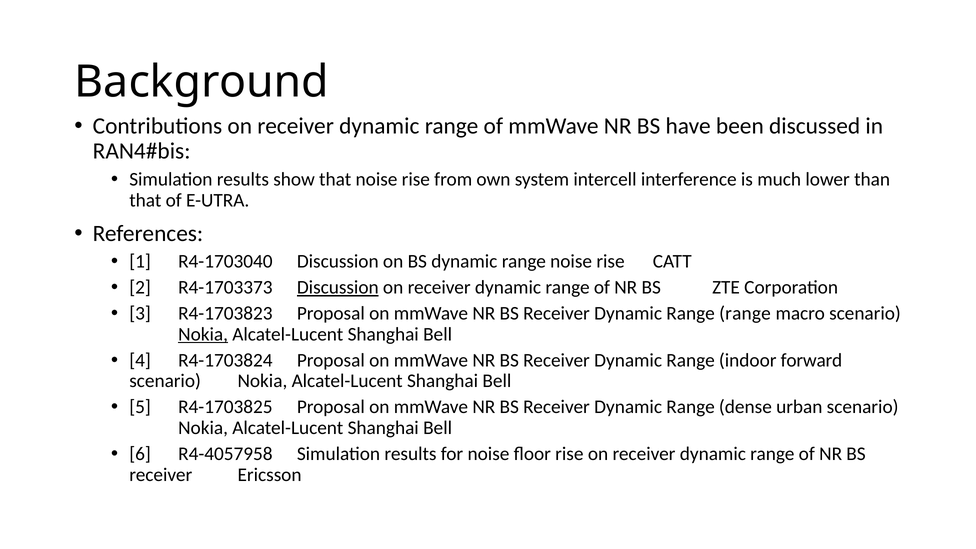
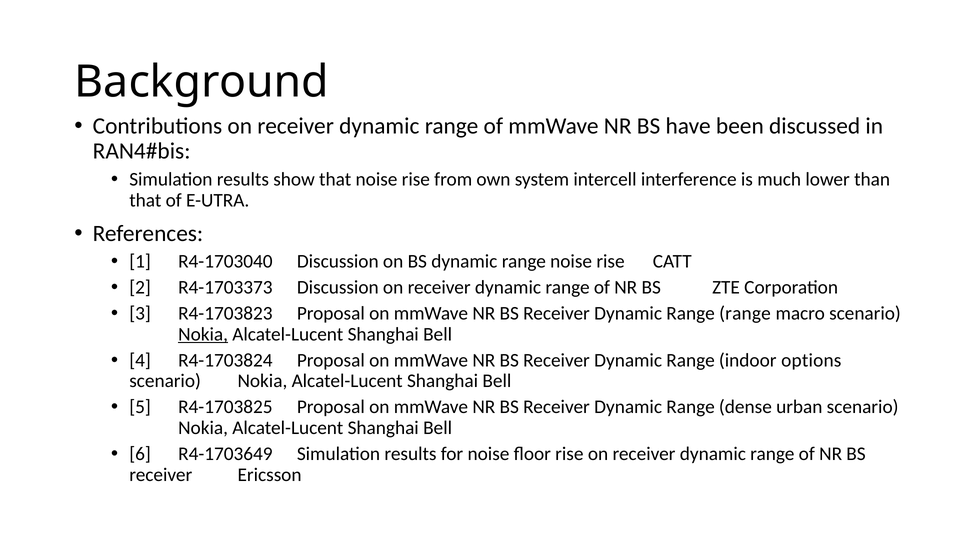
Discussion underline: present -> none (338, 287)
forward: forward -> options (811, 360)
R4-4057958: R4-4057958 -> R4-1703649 (225, 454)
